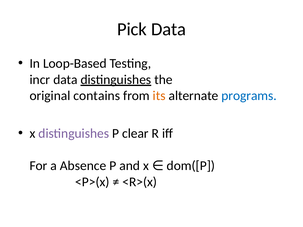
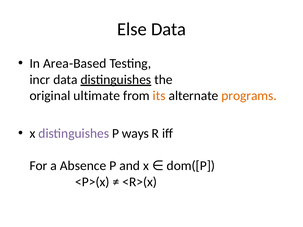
Pick: Pick -> Else (132, 29)
Loop-Based: Loop-Based -> Area-Based (75, 64)
contains: contains -> ultimate (97, 96)
programs colour: blue -> orange (249, 96)
clear: clear -> ways (135, 134)
